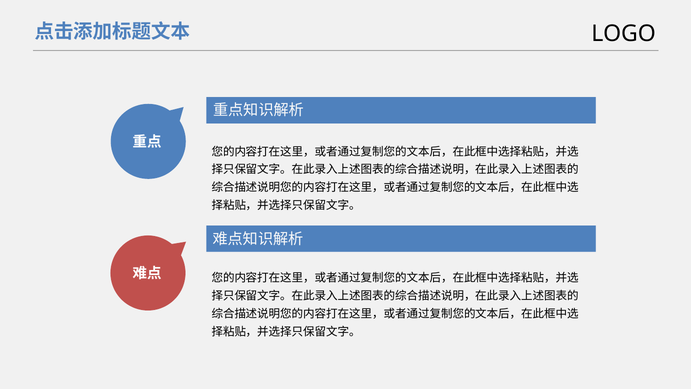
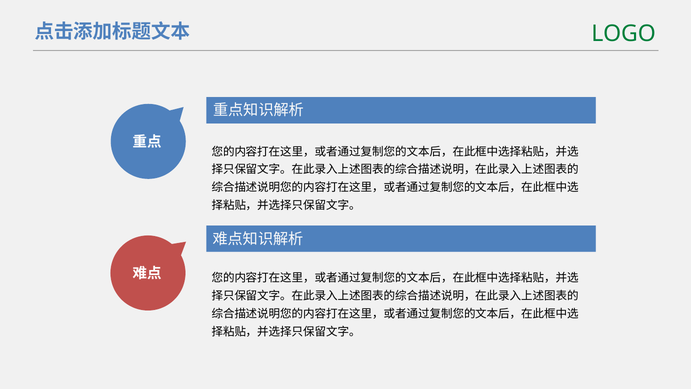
LOGO colour: black -> green (624, 34)
